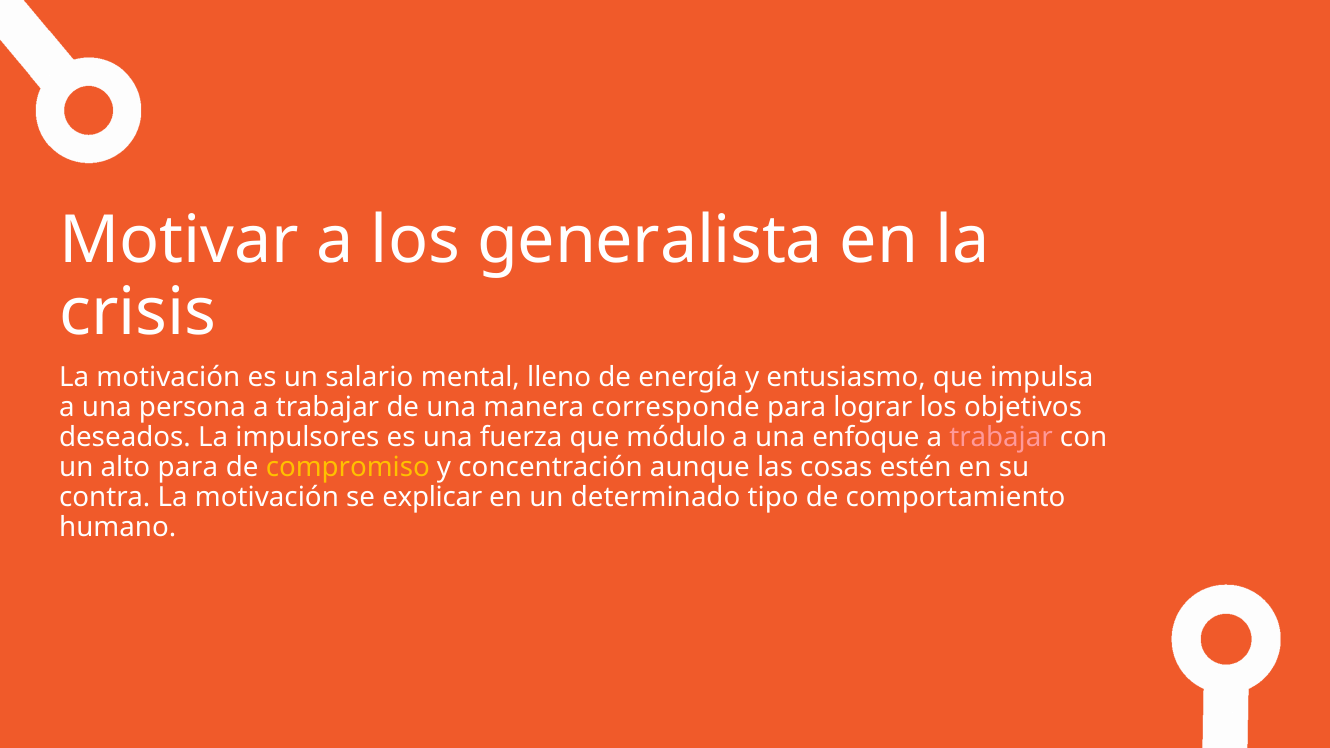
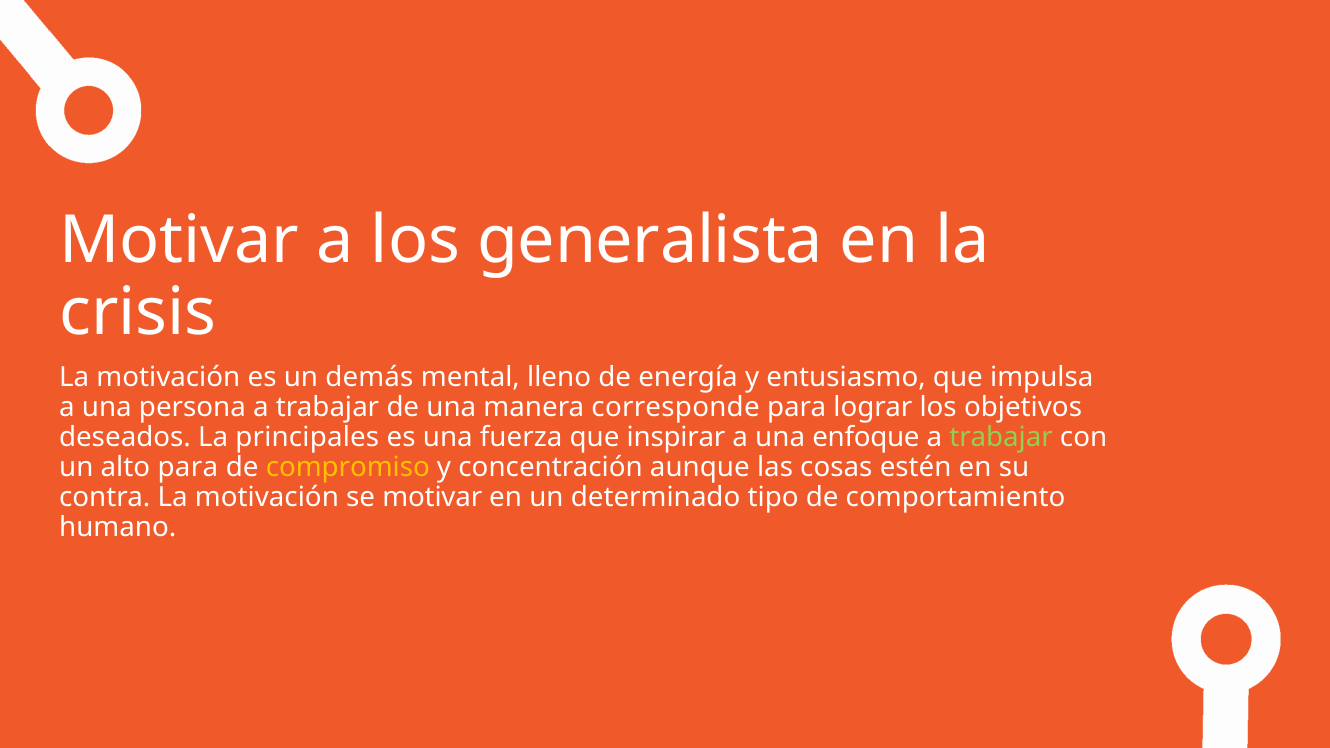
salario: salario -> demás (369, 378)
impulsores: impulsores -> principales (307, 438)
módulo: módulo -> inspirar (676, 438)
trabajar colour: pink -> light green (1001, 438)
se explicar: explicar -> motivar (432, 497)
